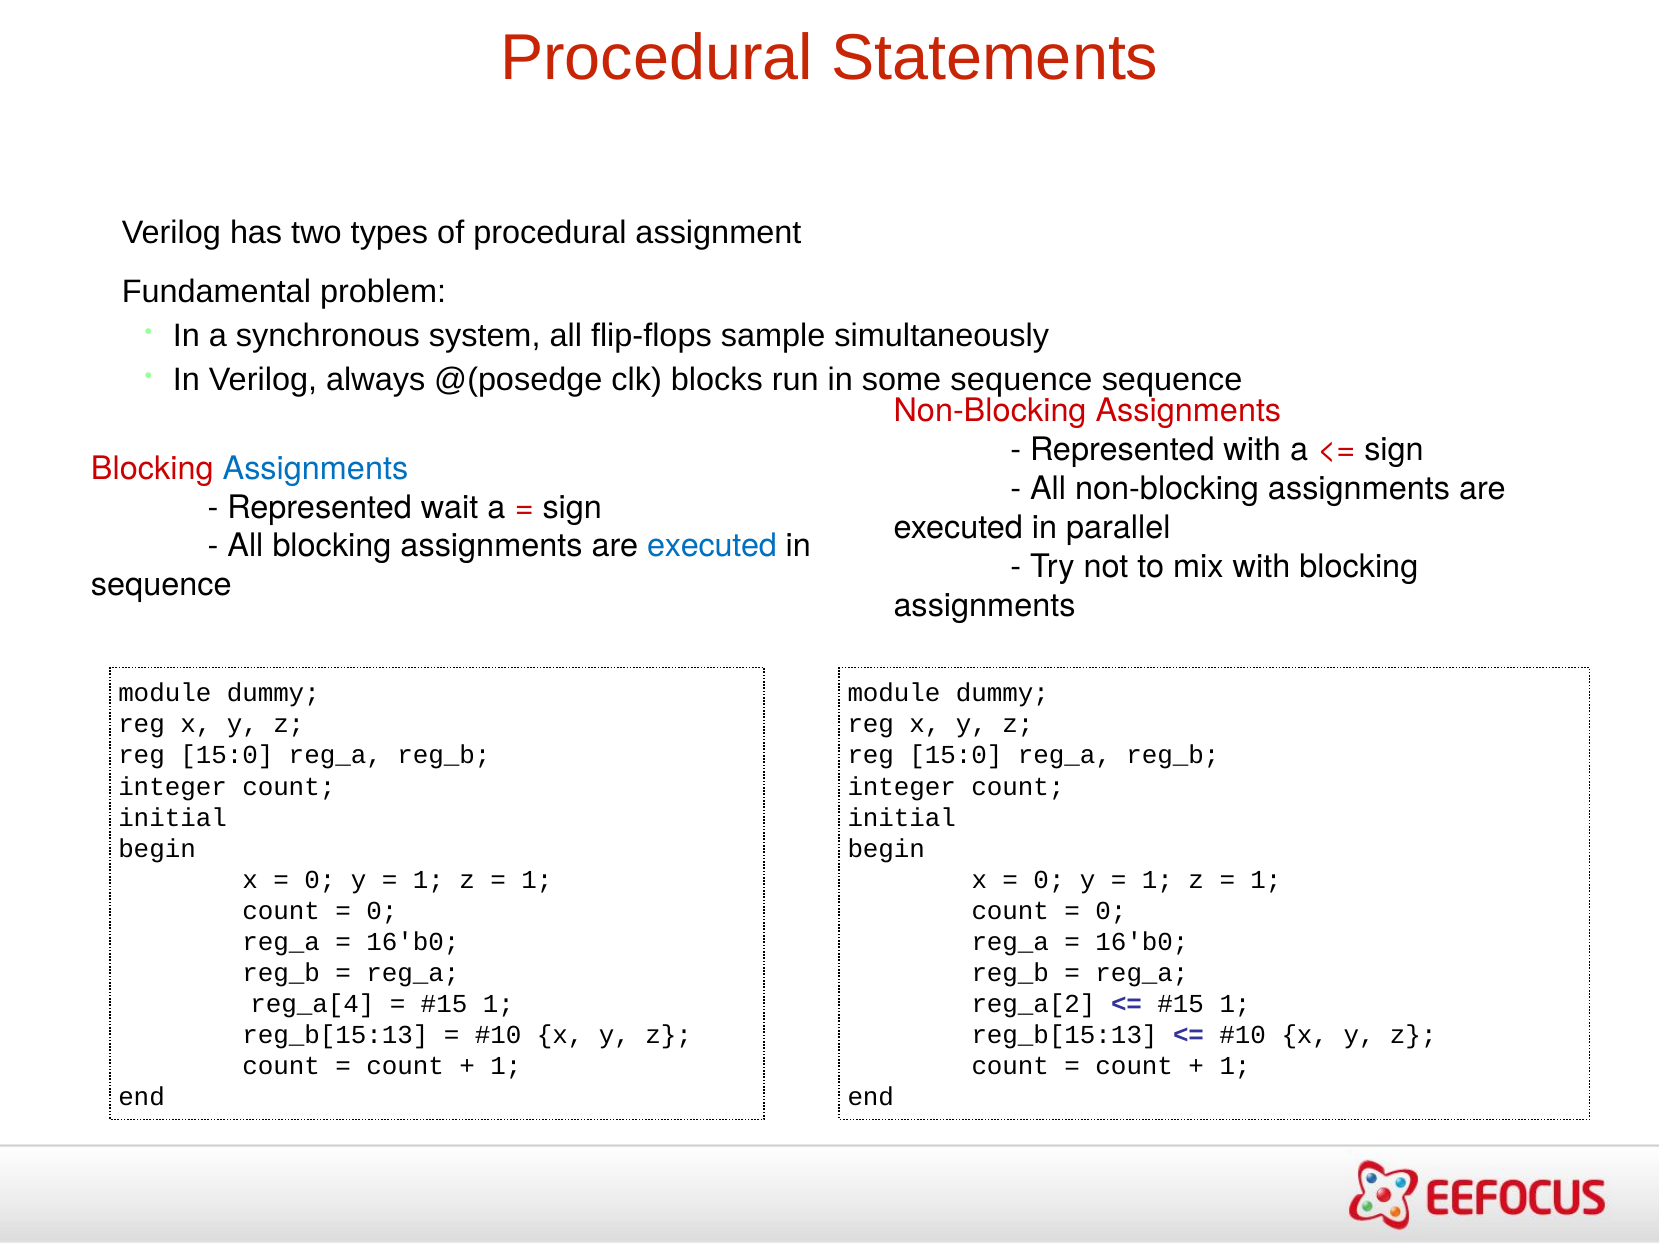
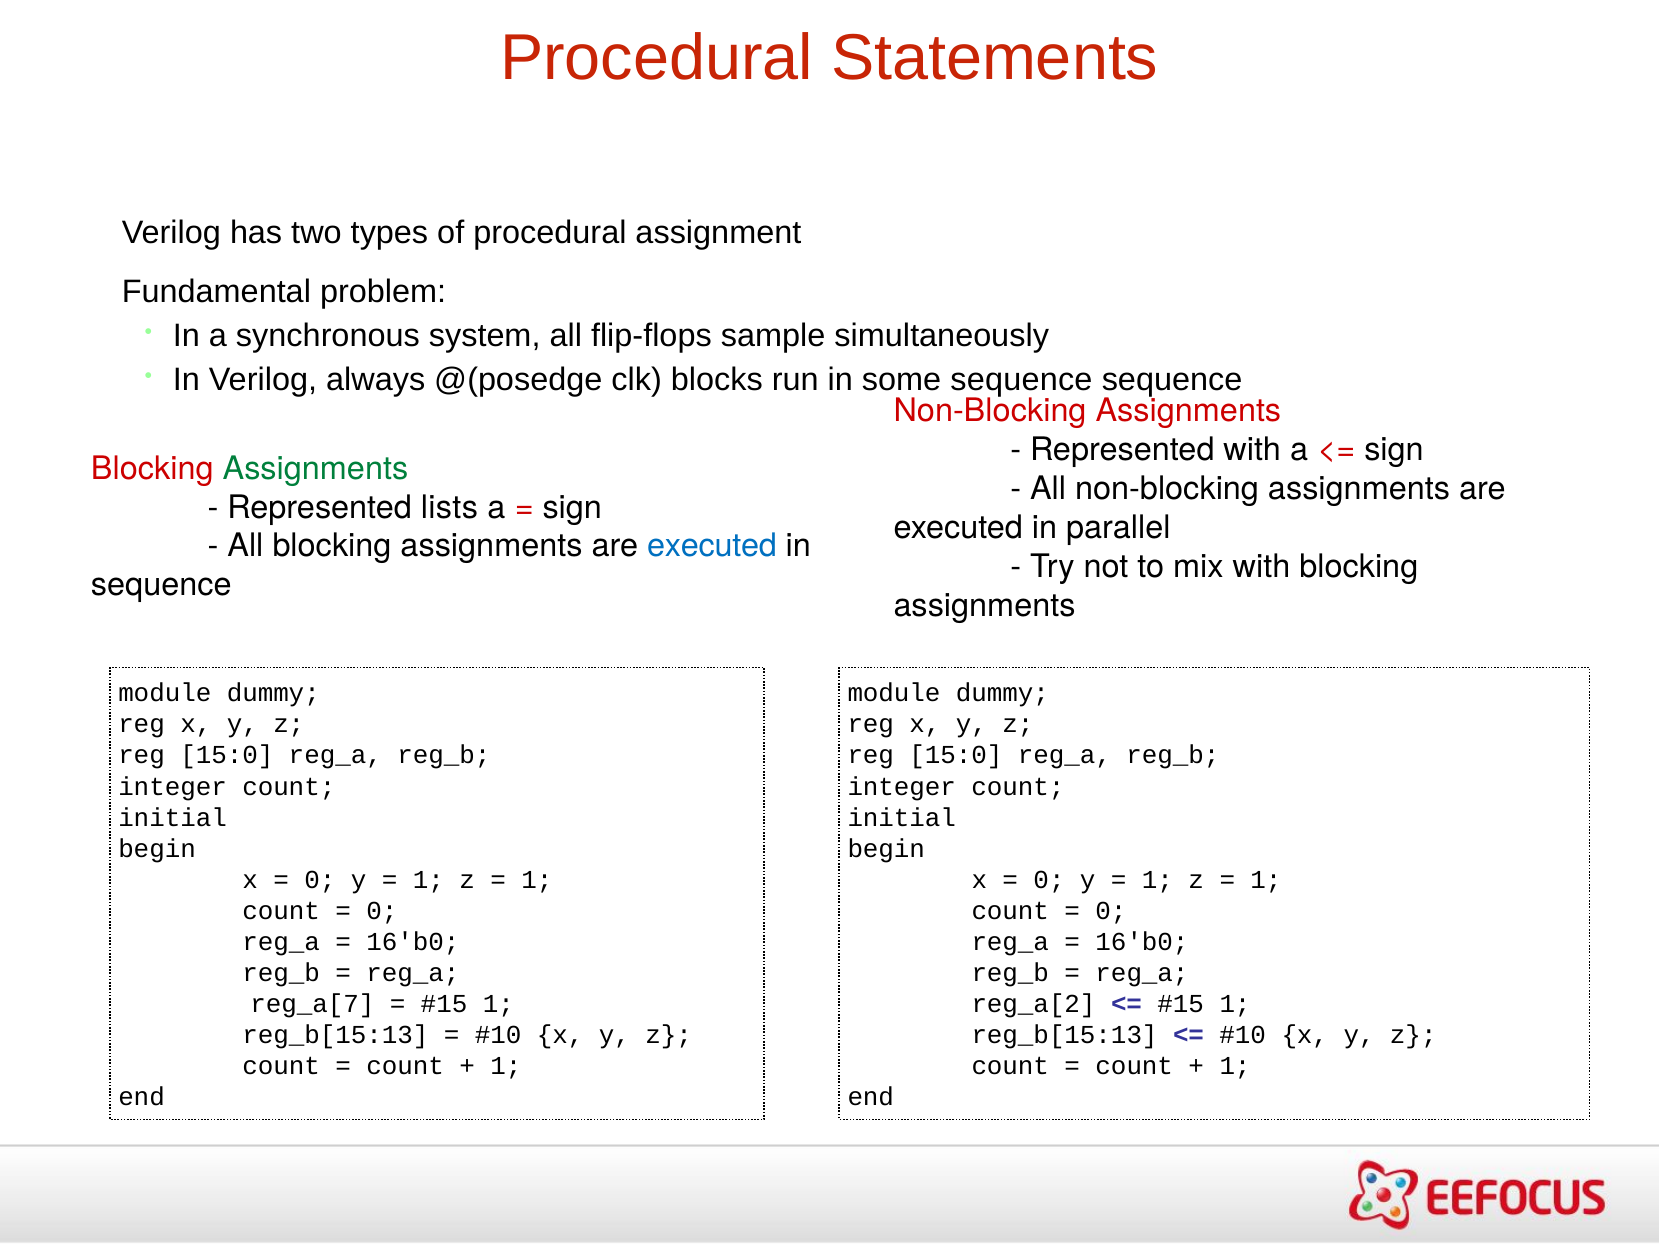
Assignments colour: blue -> green (315, 469)
wait: wait -> lists (449, 507)
reg_a[4: reg_a[4 -> reg_a[7 (312, 1004)
